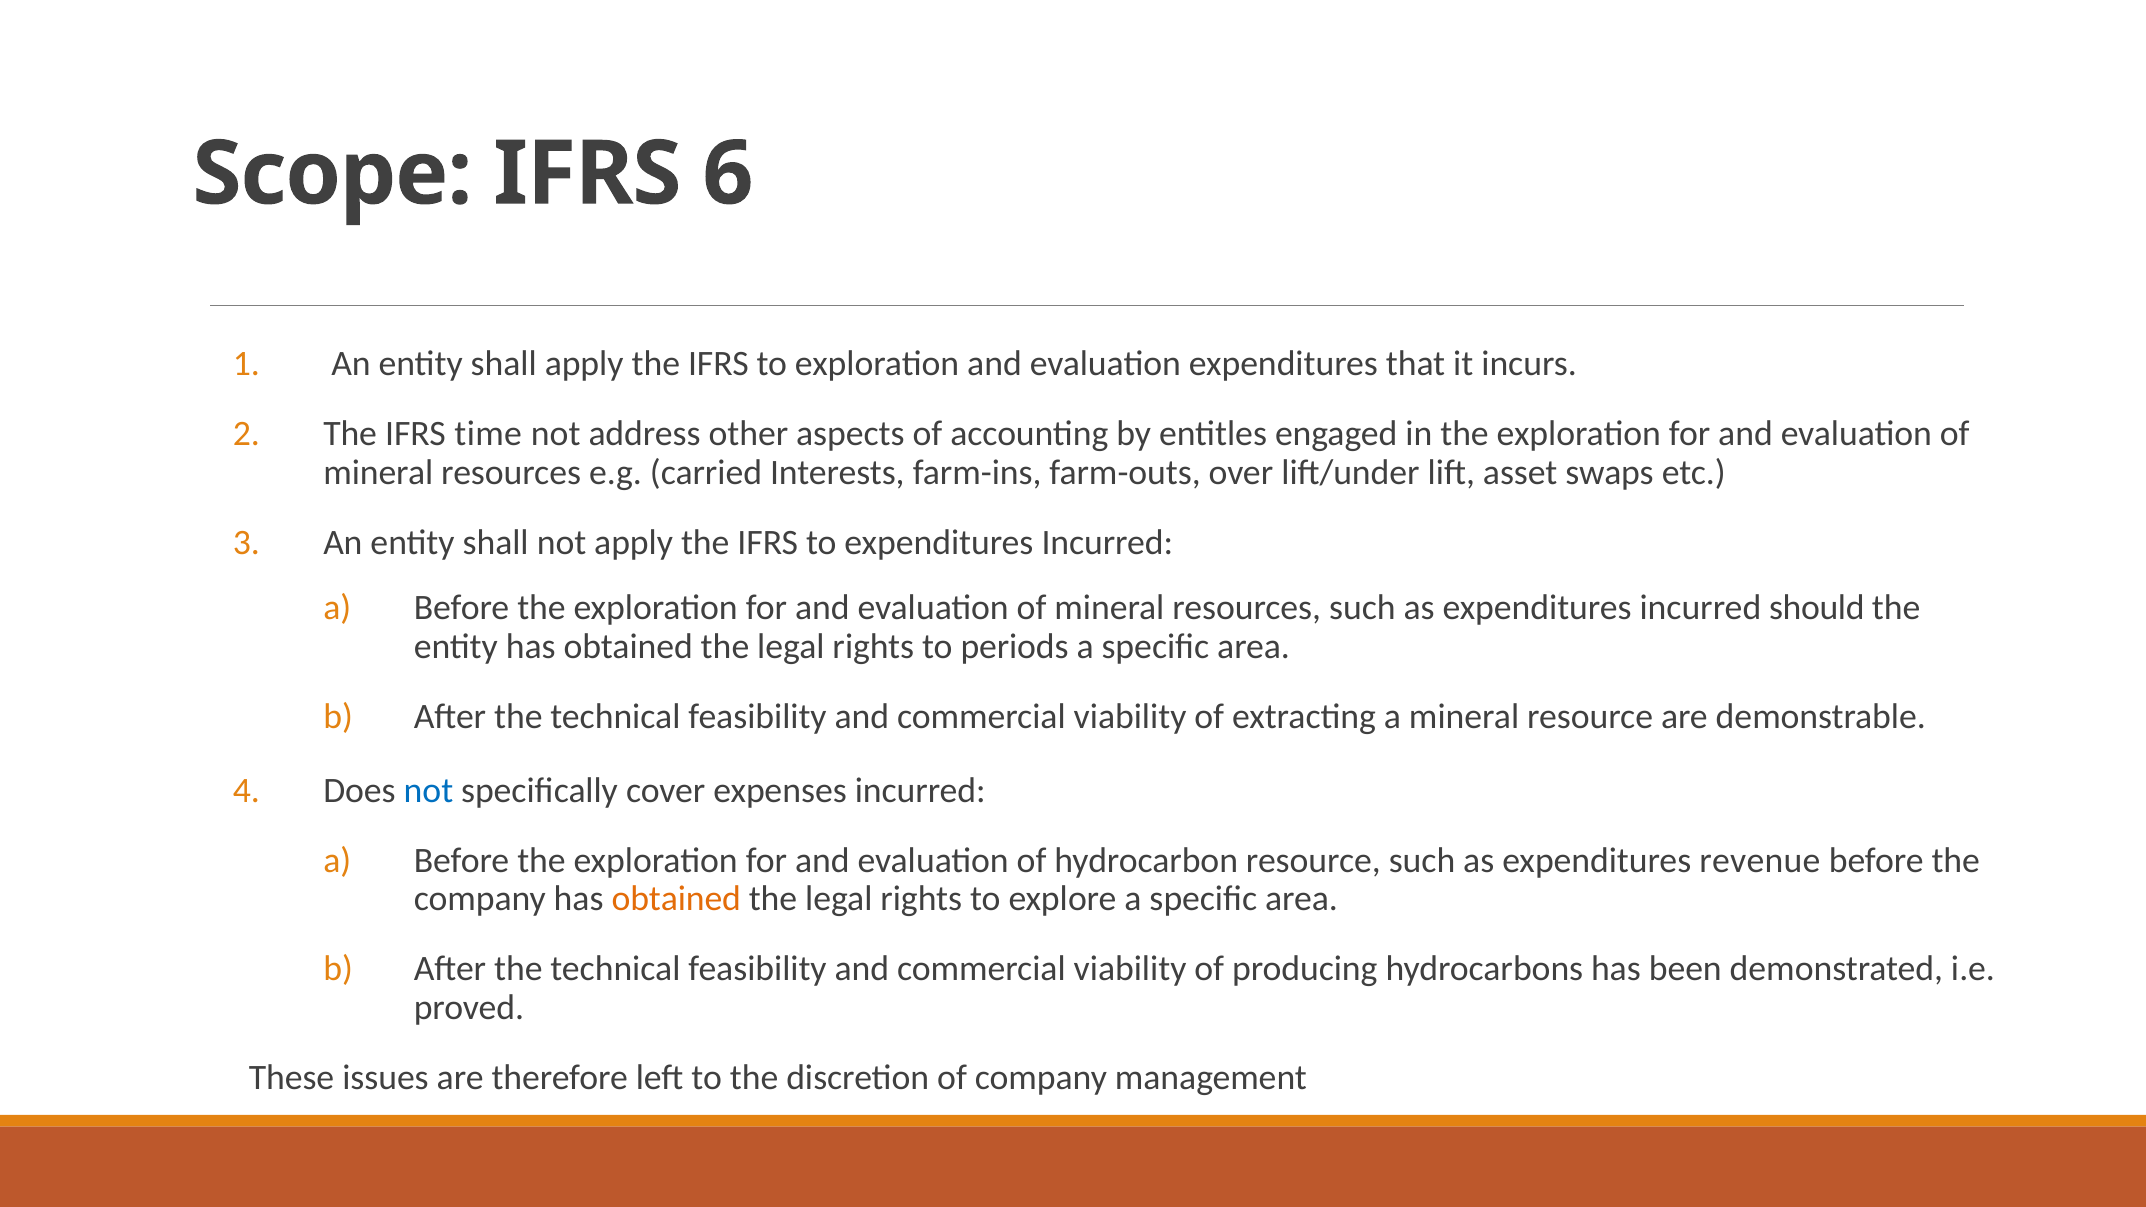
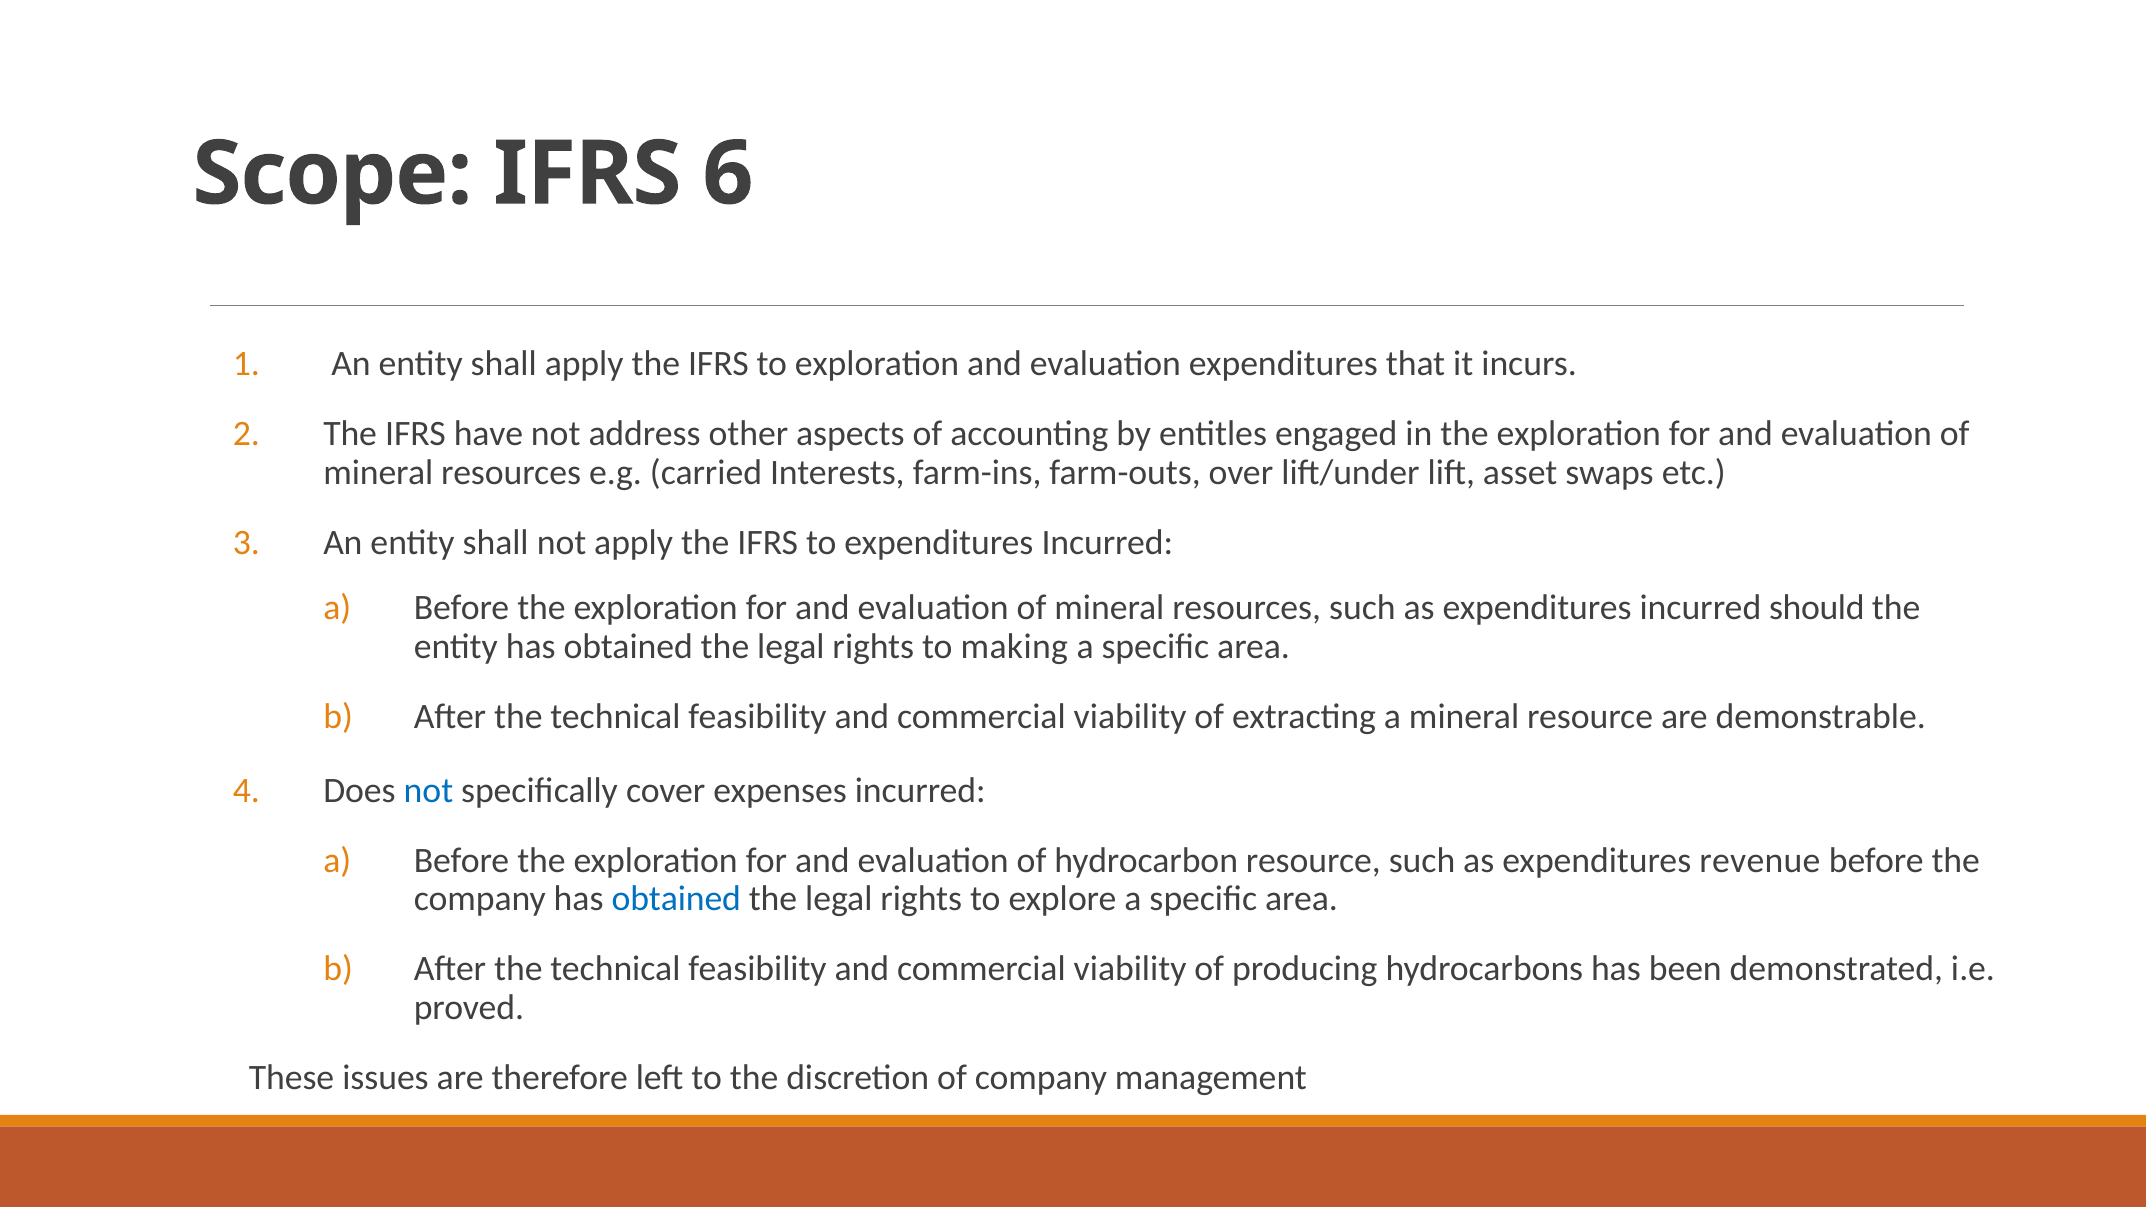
time: time -> have (488, 434)
periods: periods -> making (1014, 647)
obtained colour: orange -> blue (676, 899)
